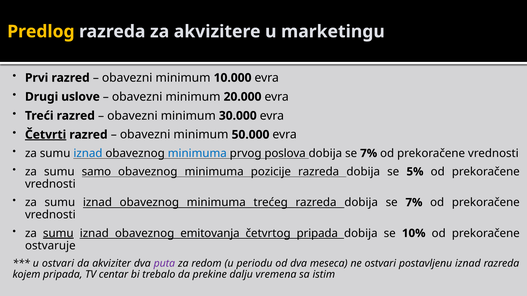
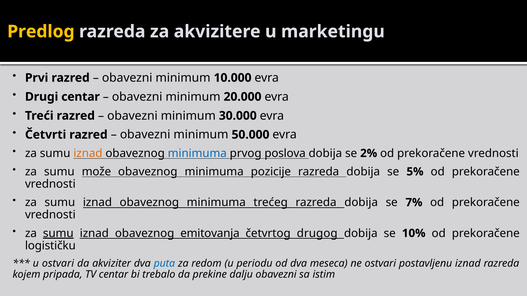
Drugi uslove: uslove -> centar (81, 97)
Četvrti underline: present -> none (46, 135)
iznad colour: blue -> orange (88, 153)
7%: 7% -> 2% (369, 153)
samo: samo -> može (96, 172)
četvrtog pripada: pripada -> drugog (317, 234)
ostvaruje: ostvaruje -> logističku (50, 246)
puta colour: purple -> blue (164, 264)
dalju vremena: vremena -> obavezni (276, 275)
